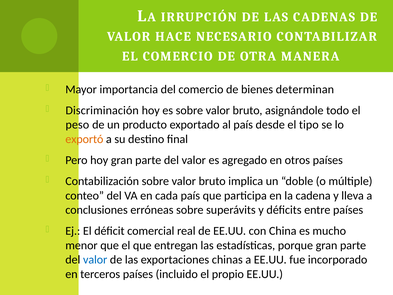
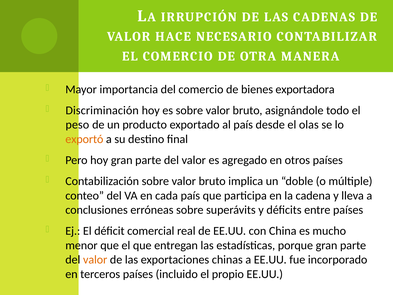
determinan: determinan -> exportadora (305, 89)
tipo: tipo -> olas (309, 125)
valor colour: blue -> orange (95, 260)
